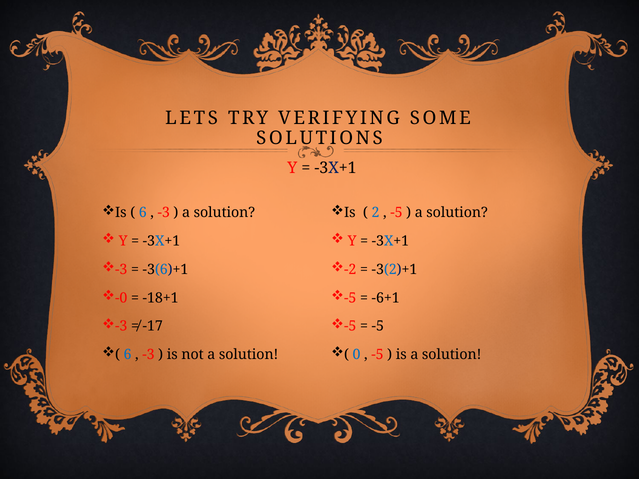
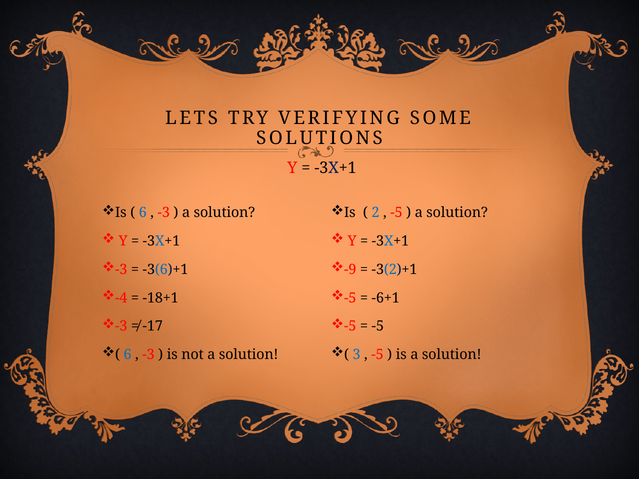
-2: -2 -> -9 (350, 270)
-0: -0 -> -4 (121, 298)
0: 0 -> 3 (357, 355)
